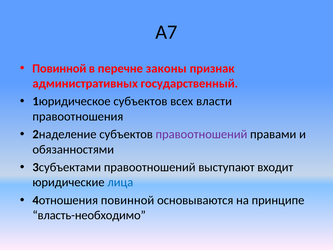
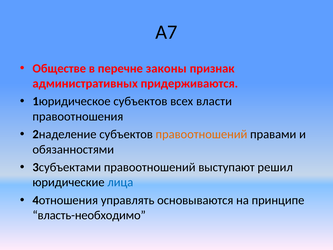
Повинной: Повинной -> Обществе (59, 68)
государственный: государственный -> придерживаются (189, 83)
правоотношений colour: purple -> orange (201, 134)
входит: входит -> решил (275, 167)
4отношения повинной: повинной -> управлять (128, 200)
